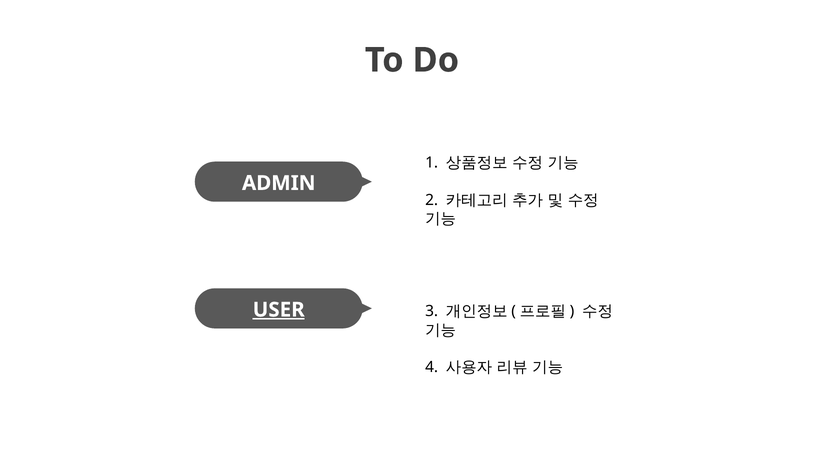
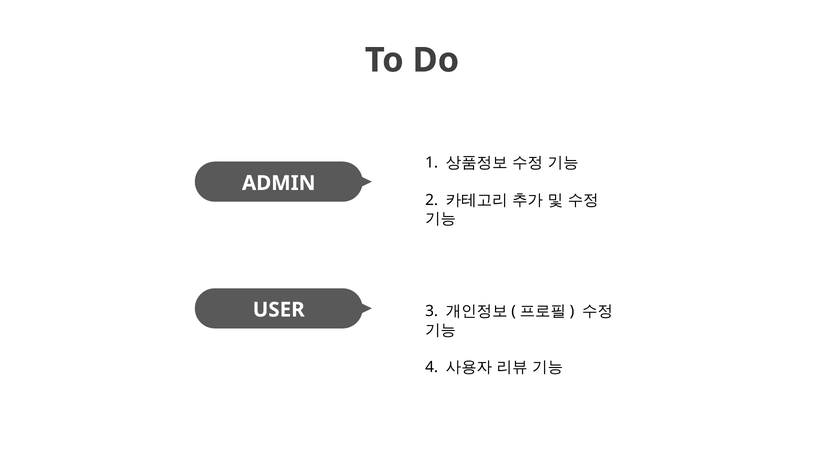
USER underline: present -> none (279, 309)
